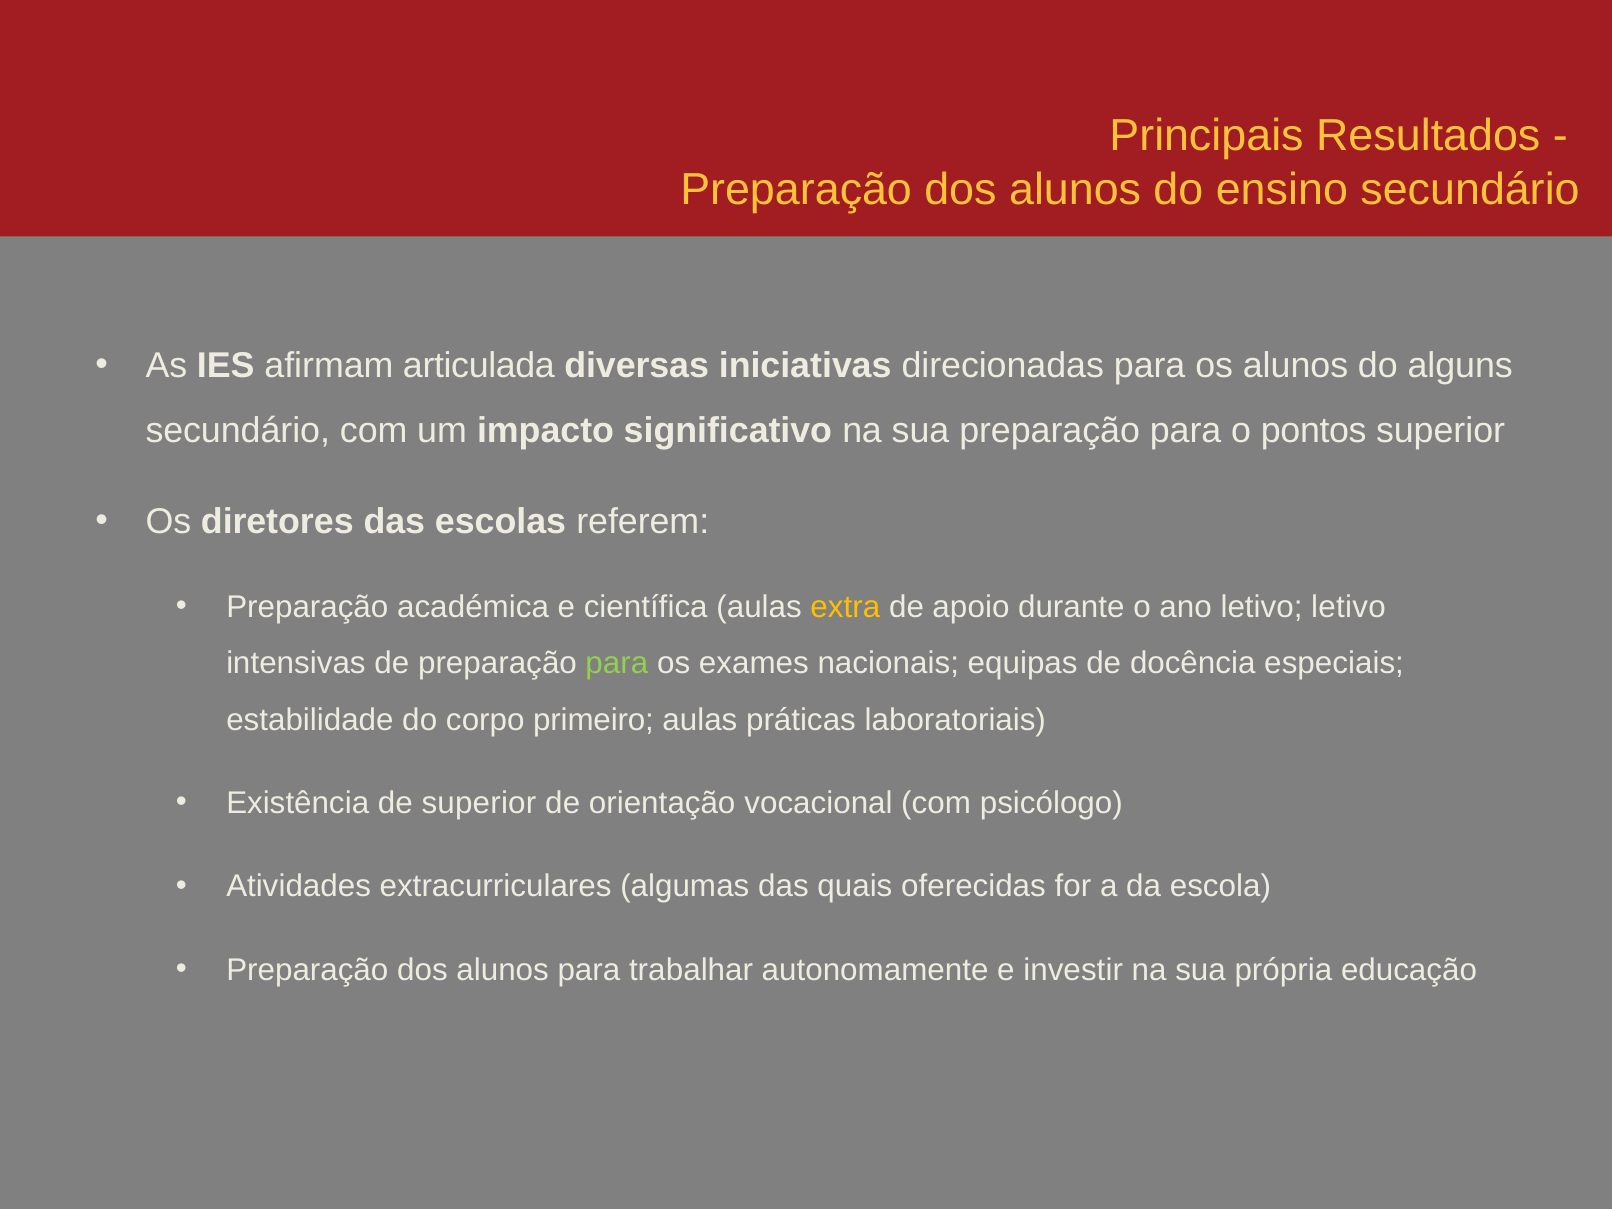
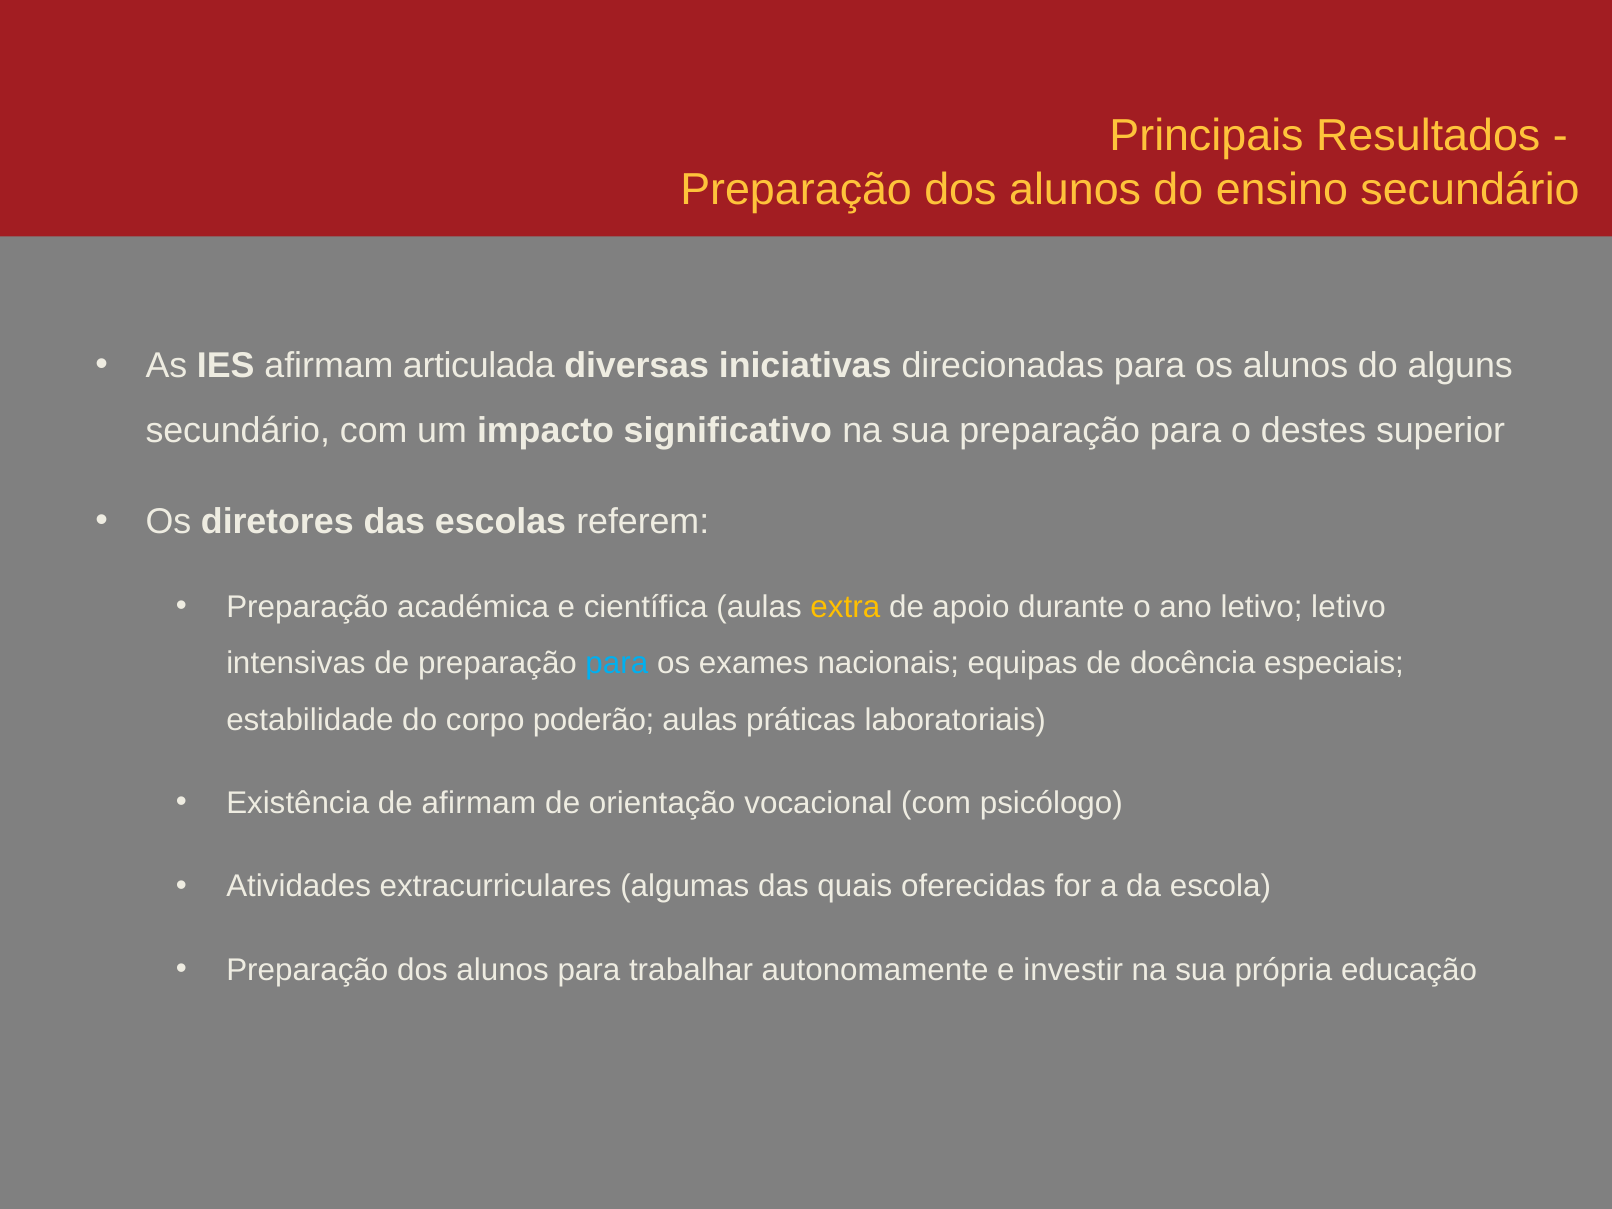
pontos: pontos -> destes (1314, 430)
para colour: light green -> light blue (617, 664)
primeiro: primeiro -> poderão (594, 720)
de superior: superior -> afirmam (479, 803)
